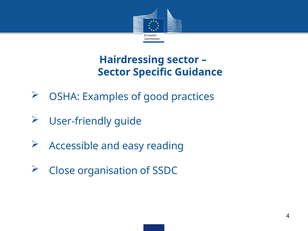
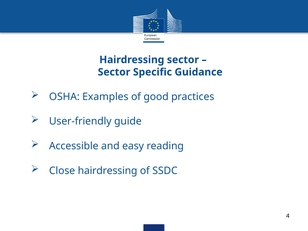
Close organisation: organisation -> hairdressing (108, 171)
